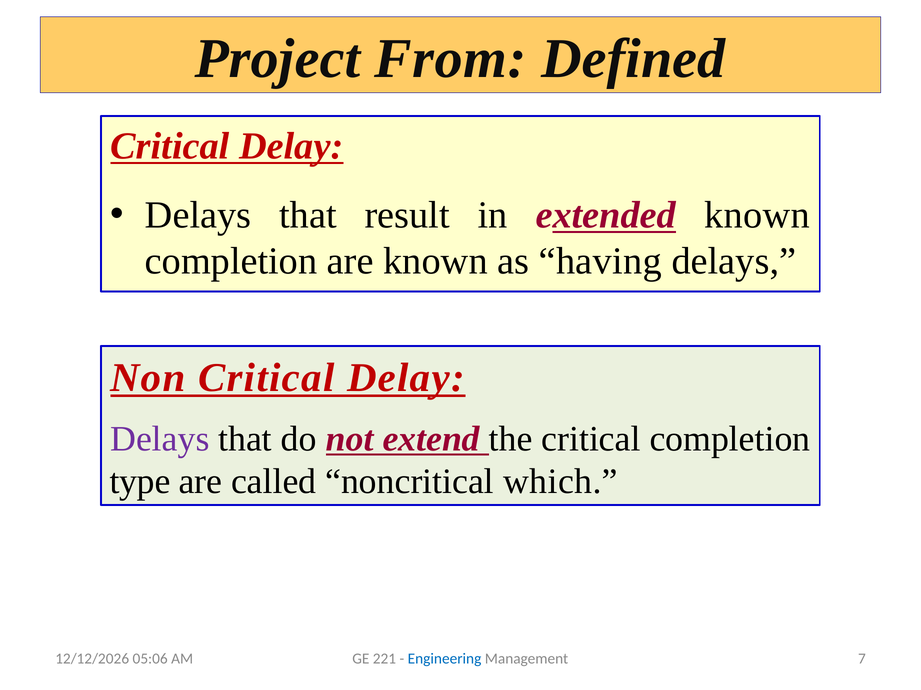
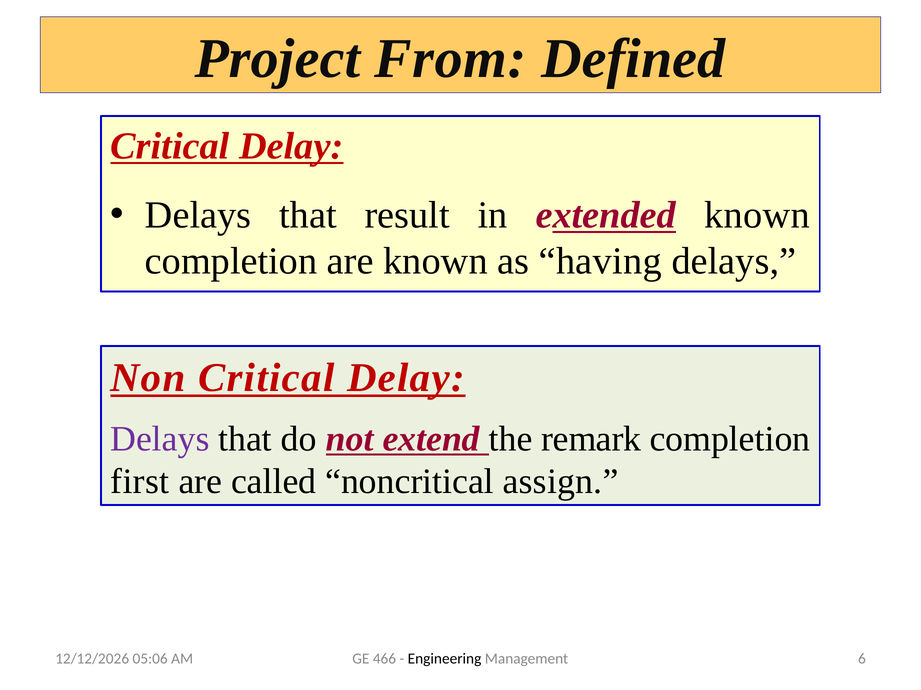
the critical: critical -> remark (591, 439)
type: type -> first (140, 482)
which: which -> assign (561, 482)
221: 221 -> 466 (384, 660)
Engineering colour: blue -> black (445, 660)
7: 7 -> 6 (862, 660)
